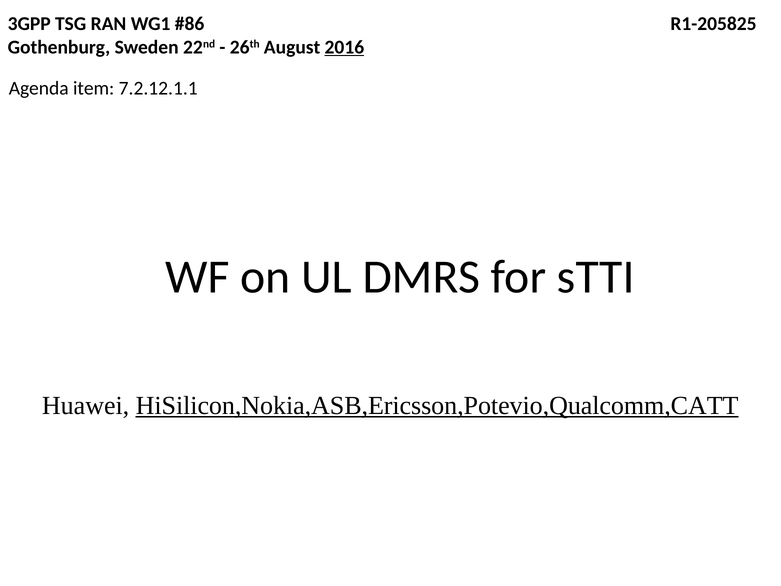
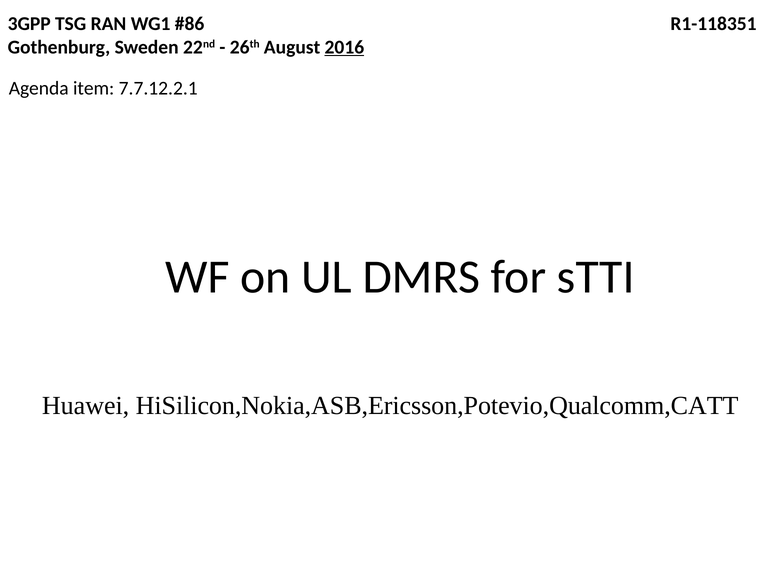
R1-205825: R1-205825 -> R1-118351 (714, 24)
7.2.12.1.1: 7.2.12.1.1 -> 7.7.12.2.1 (158, 88)
HiSilicon,Nokia,ASB,Ericsson,Potevio,Qualcomm,CATT underline: present -> none (437, 405)
